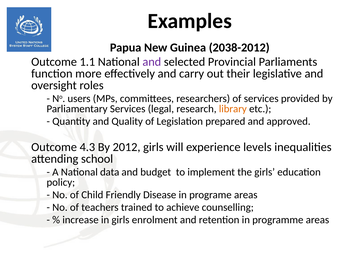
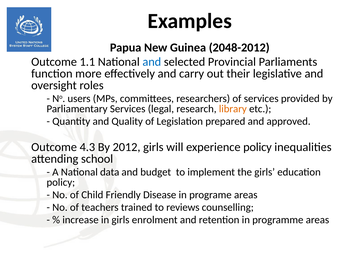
2038-2012: 2038-2012 -> 2048-2012 (239, 48)
and colour: purple -> blue (152, 62)
experience levels: levels -> policy (257, 147)
achieve: achieve -> reviews (183, 207)
